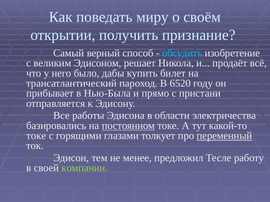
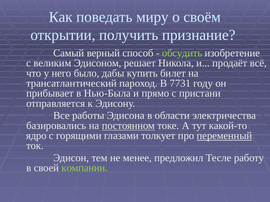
обсудить colour: light blue -> light green (182, 53)
6520: 6520 -> 7731 (180, 83)
токе: токе -> ядро (36, 136)
